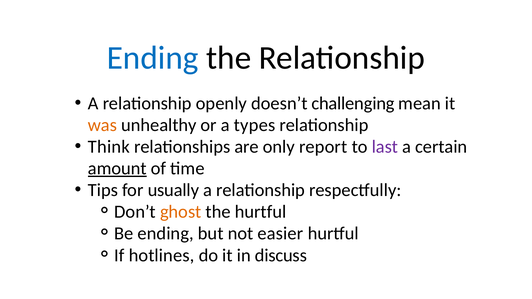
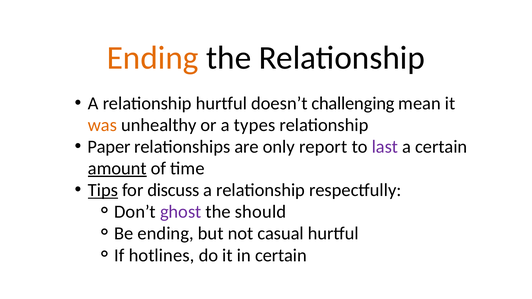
Ending colour: blue -> orange (153, 58)
relationship openly: openly -> hurtful (221, 103)
Think: Think -> Paper (109, 147)
Tips underline: none -> present (103, 190)
usually: usually -> discuss (173, 190)
ghost colour: orange -> purple (181, 212)
the hurtful: hurtful -> should (261, 212)
easier: easier -> casual (281, 234)
in discuss: discuss -> certain (281, 255)
